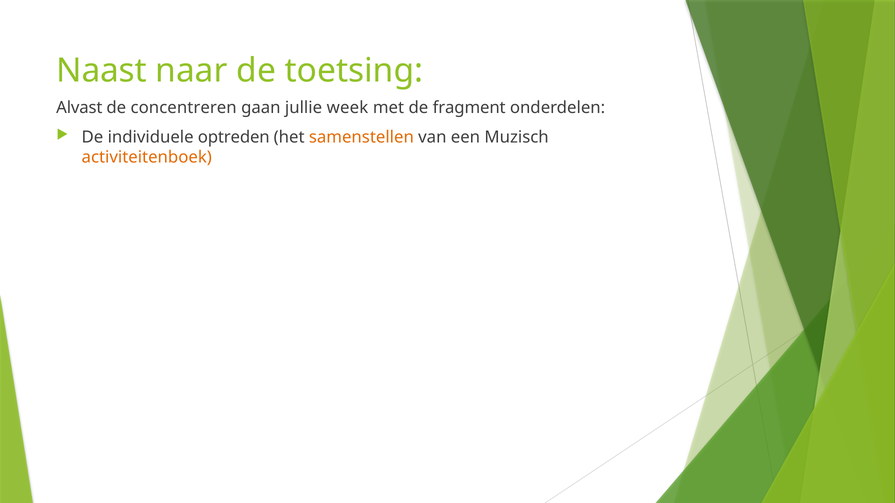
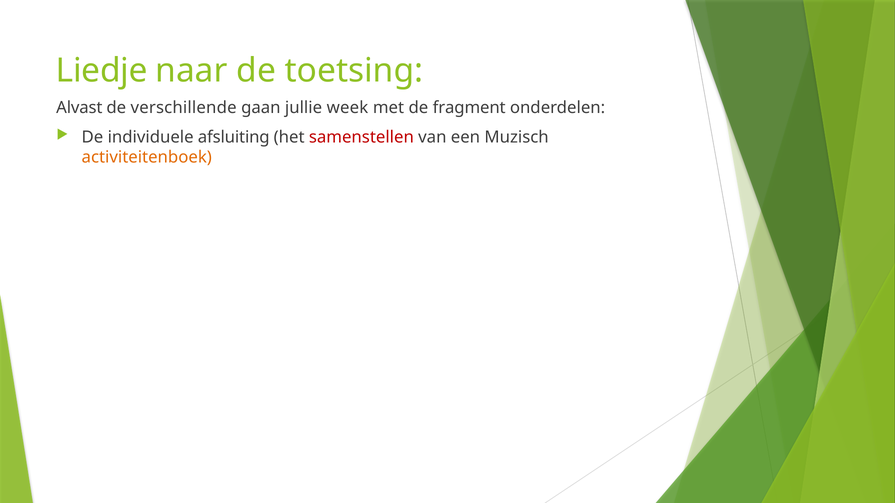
Naast: Naast -> Liedje (102, 71)
concentreren: concentreren -> verschillende (184, 108)
optreden: optreden -> afsluiting (234, 137)
samenstellen colour: orange -> red (361, 137)
